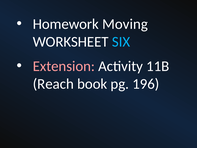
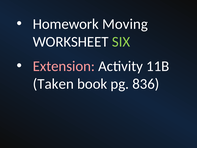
SIX colour: light blue -> light green (121, 42)
Reach: Reach -> Taken (53, 84)
196: 196 -> 836 (146, 84)
